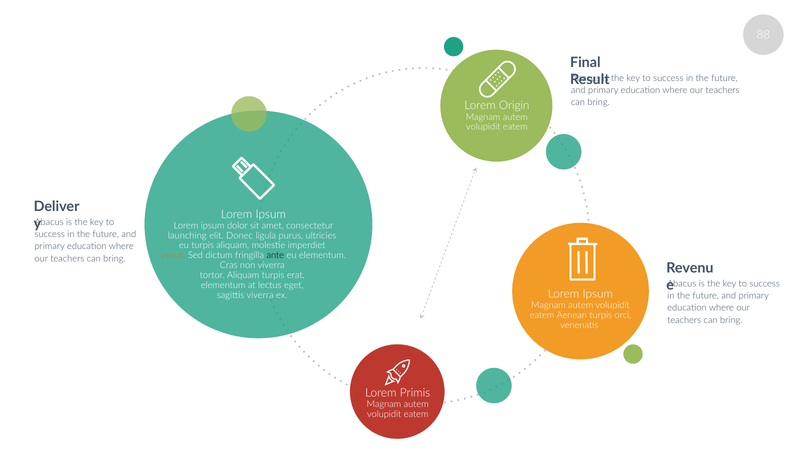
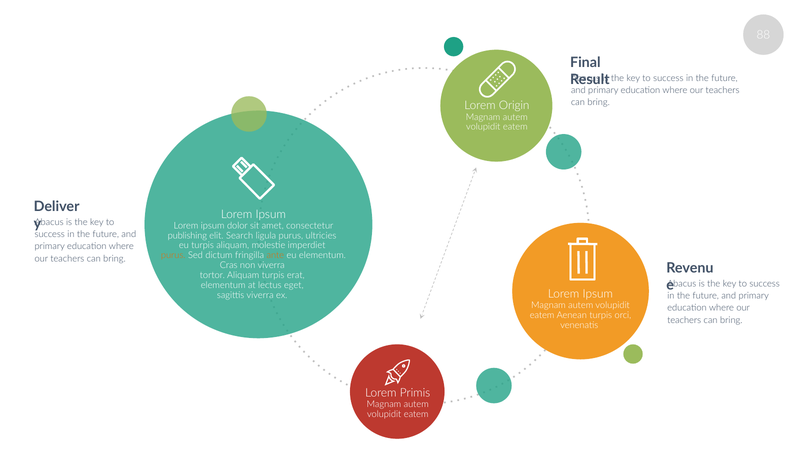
launching: launching -> publishing (187, 236)
Donec: Donec -> Search (240, 236)
ante colour: black -> orange (275, 256)
